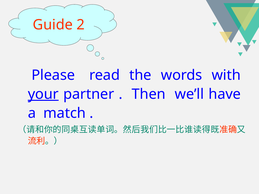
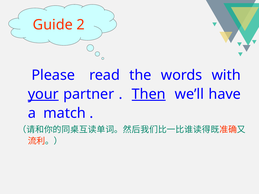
Then underline: none -> present (149, 94)
